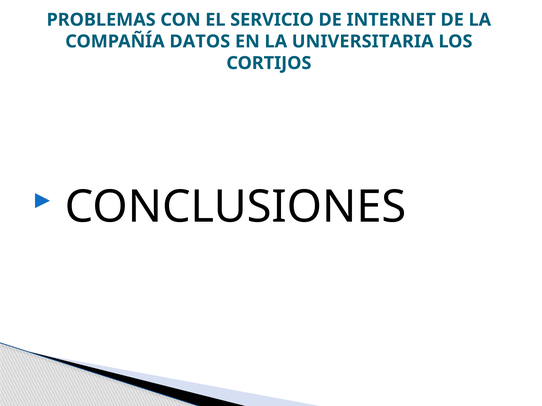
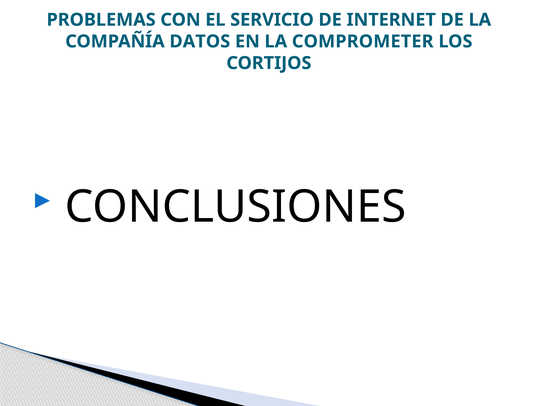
UNIVERSITARIA: UNIVERSITARIA -> COMPROMETER (363, 41)
